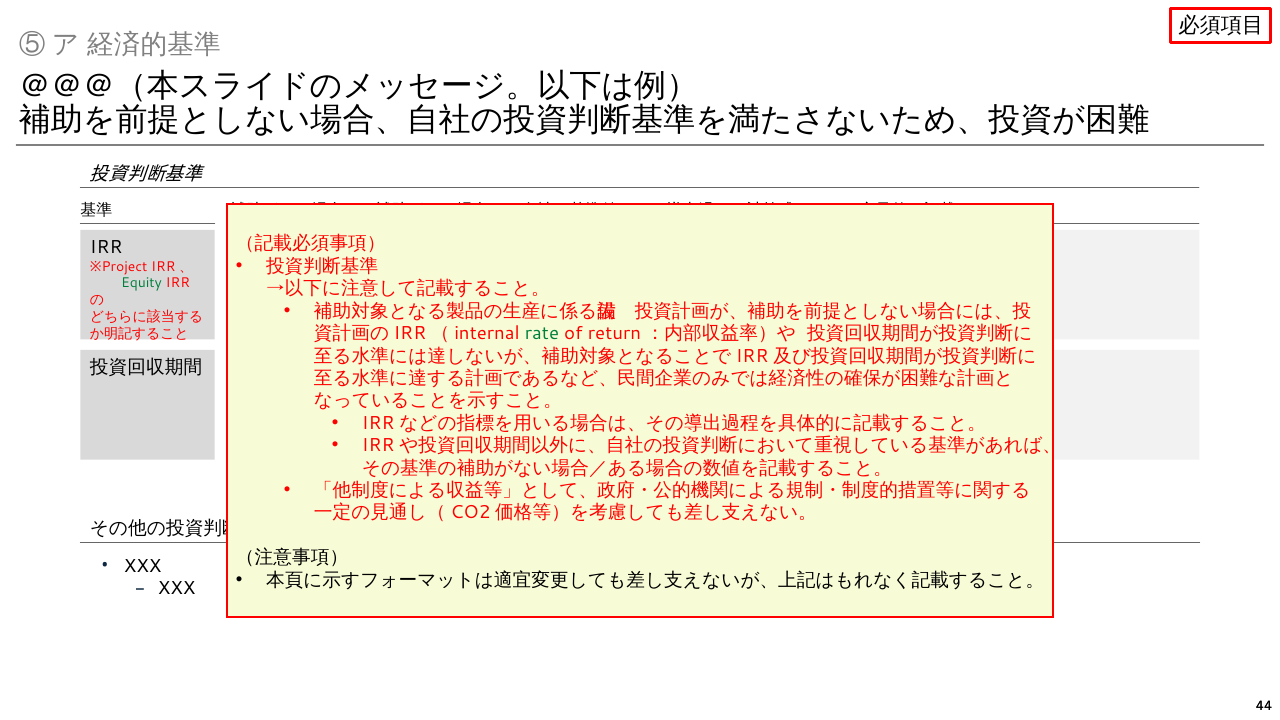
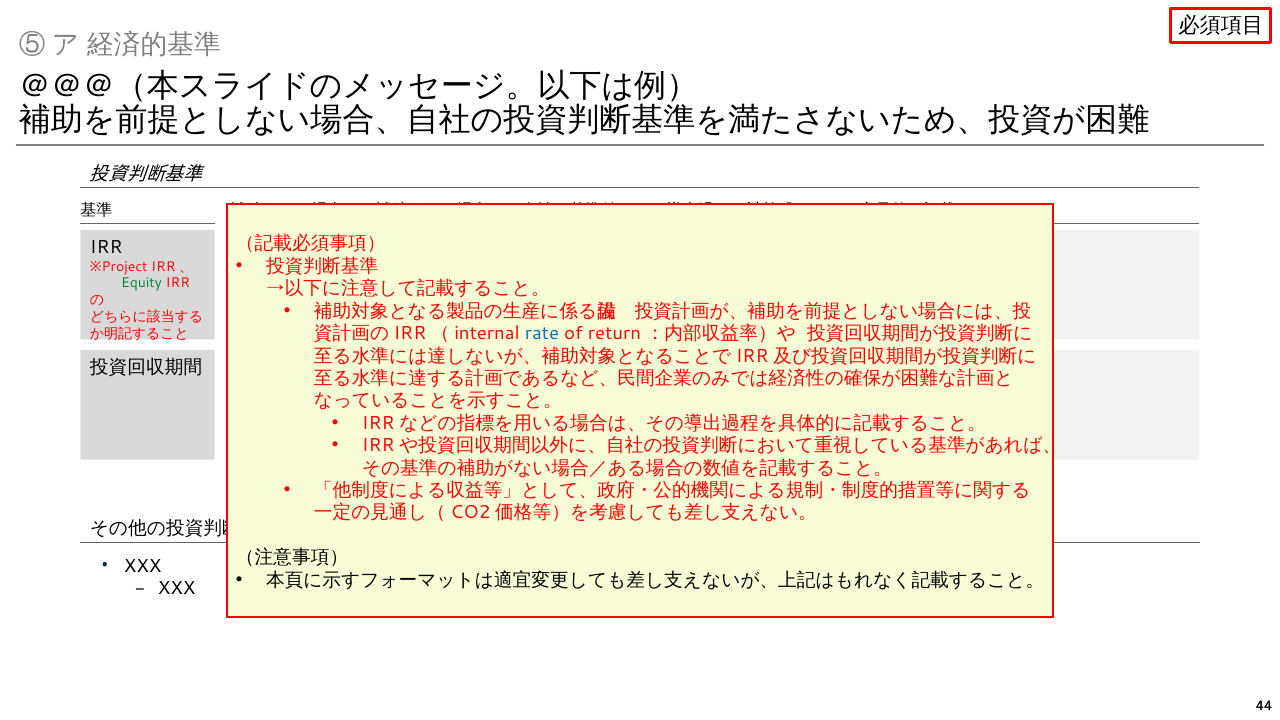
rate colour: green -> blue (542, 333)
